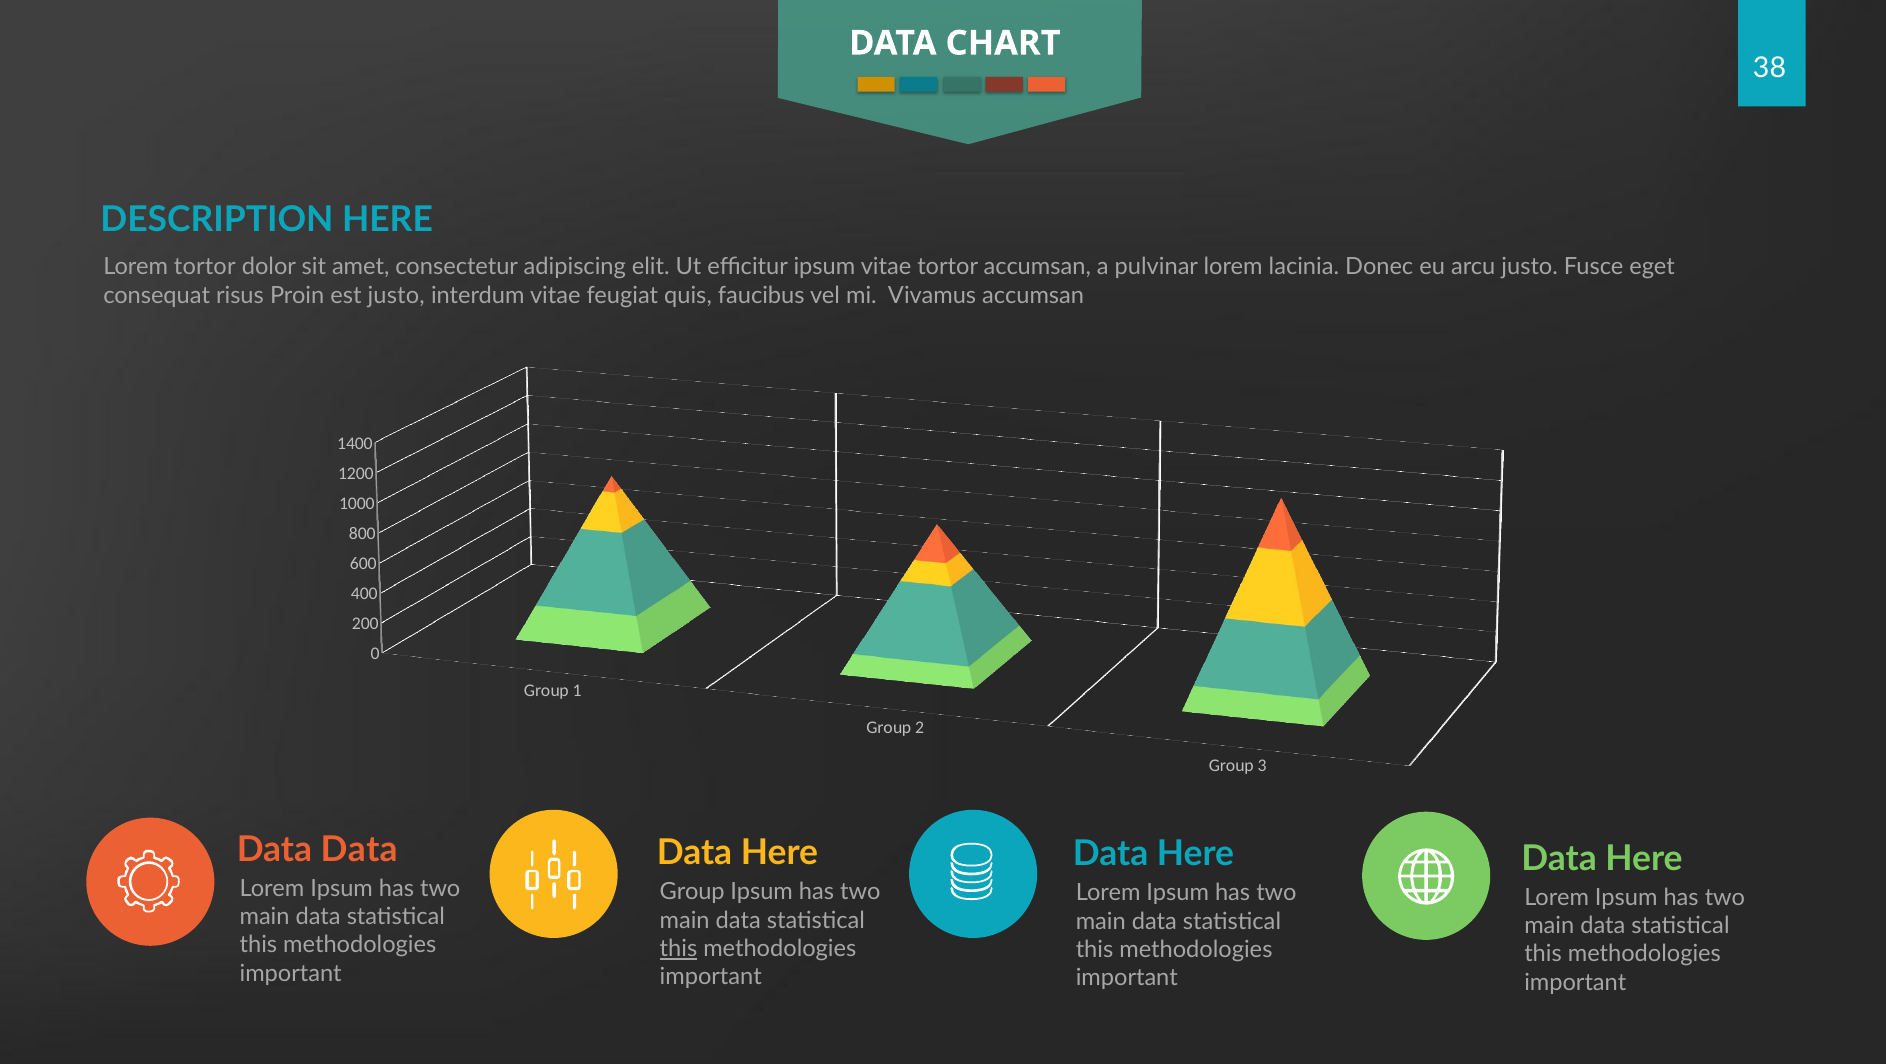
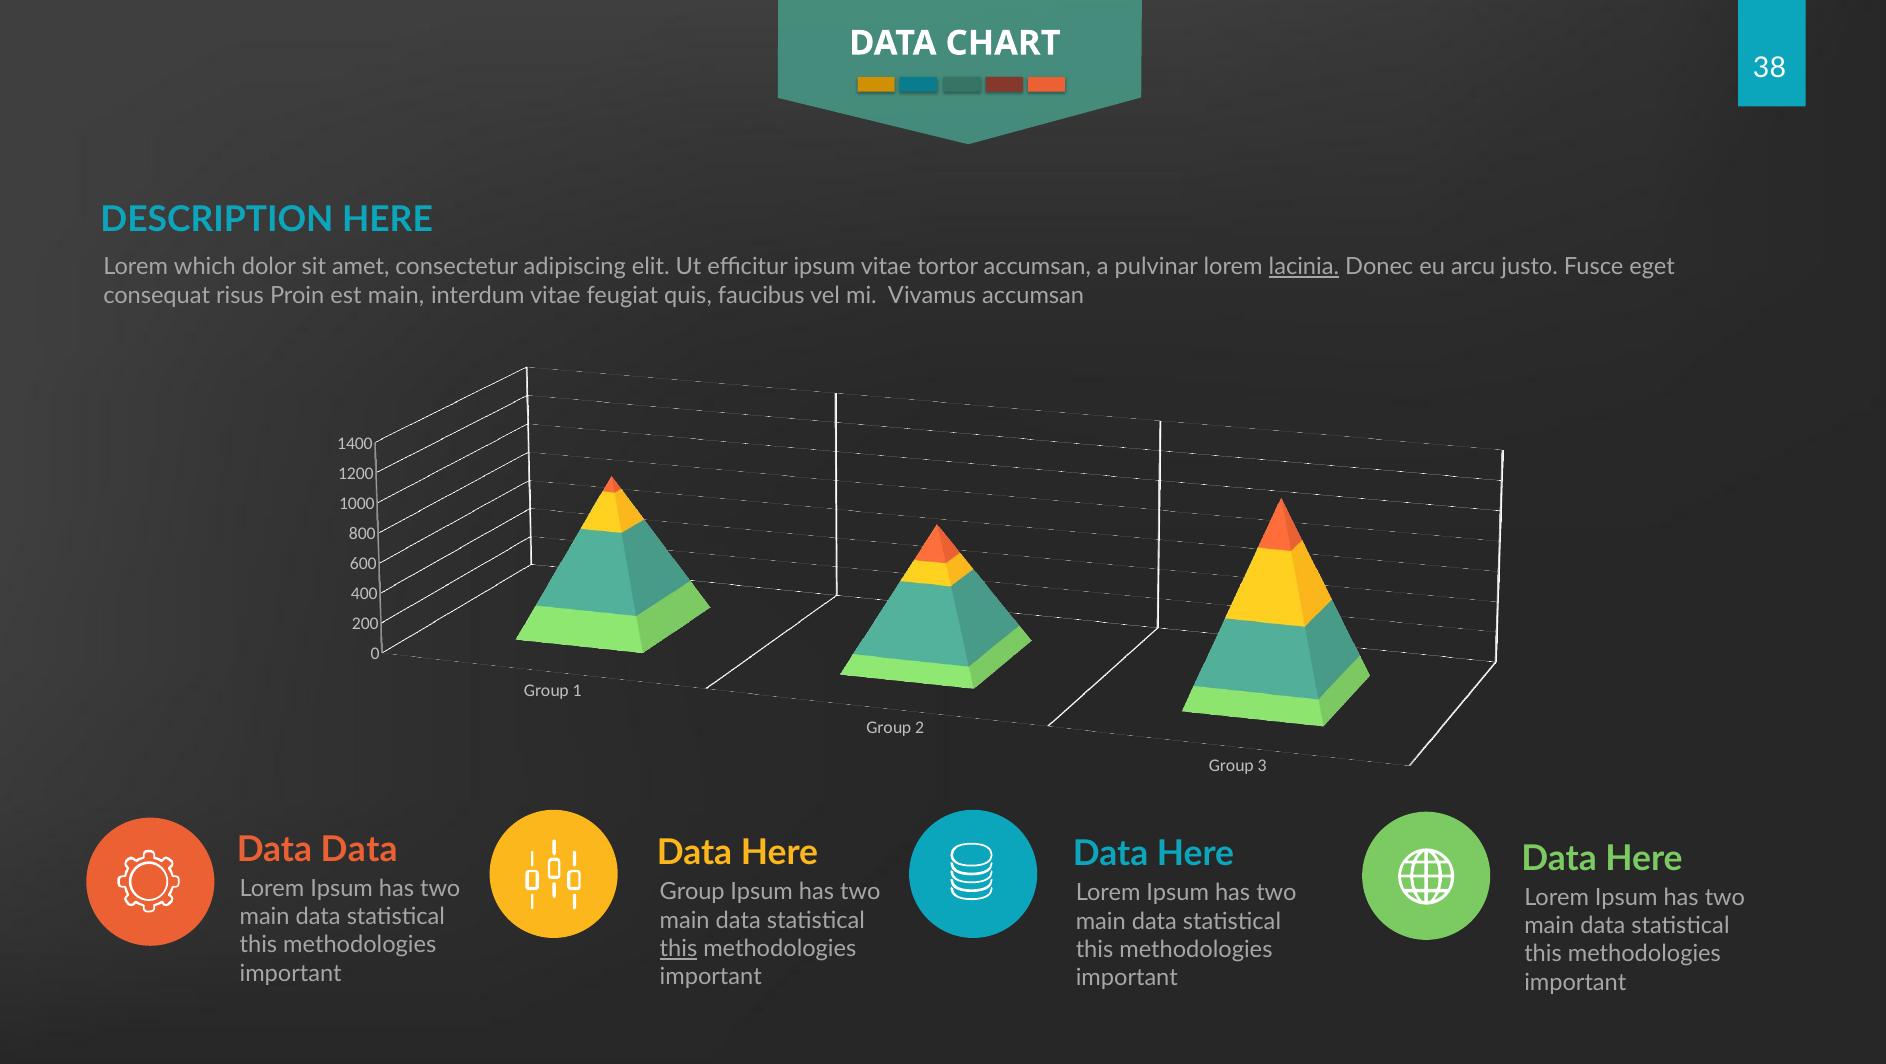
Lorem tortor: tortor -> which (205, 267)
lacinia underline: none -> present (1304, 267)
est justo: justo -> main (396, 295)
